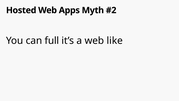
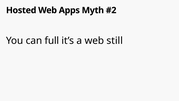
like: like -> still (115, 40)
